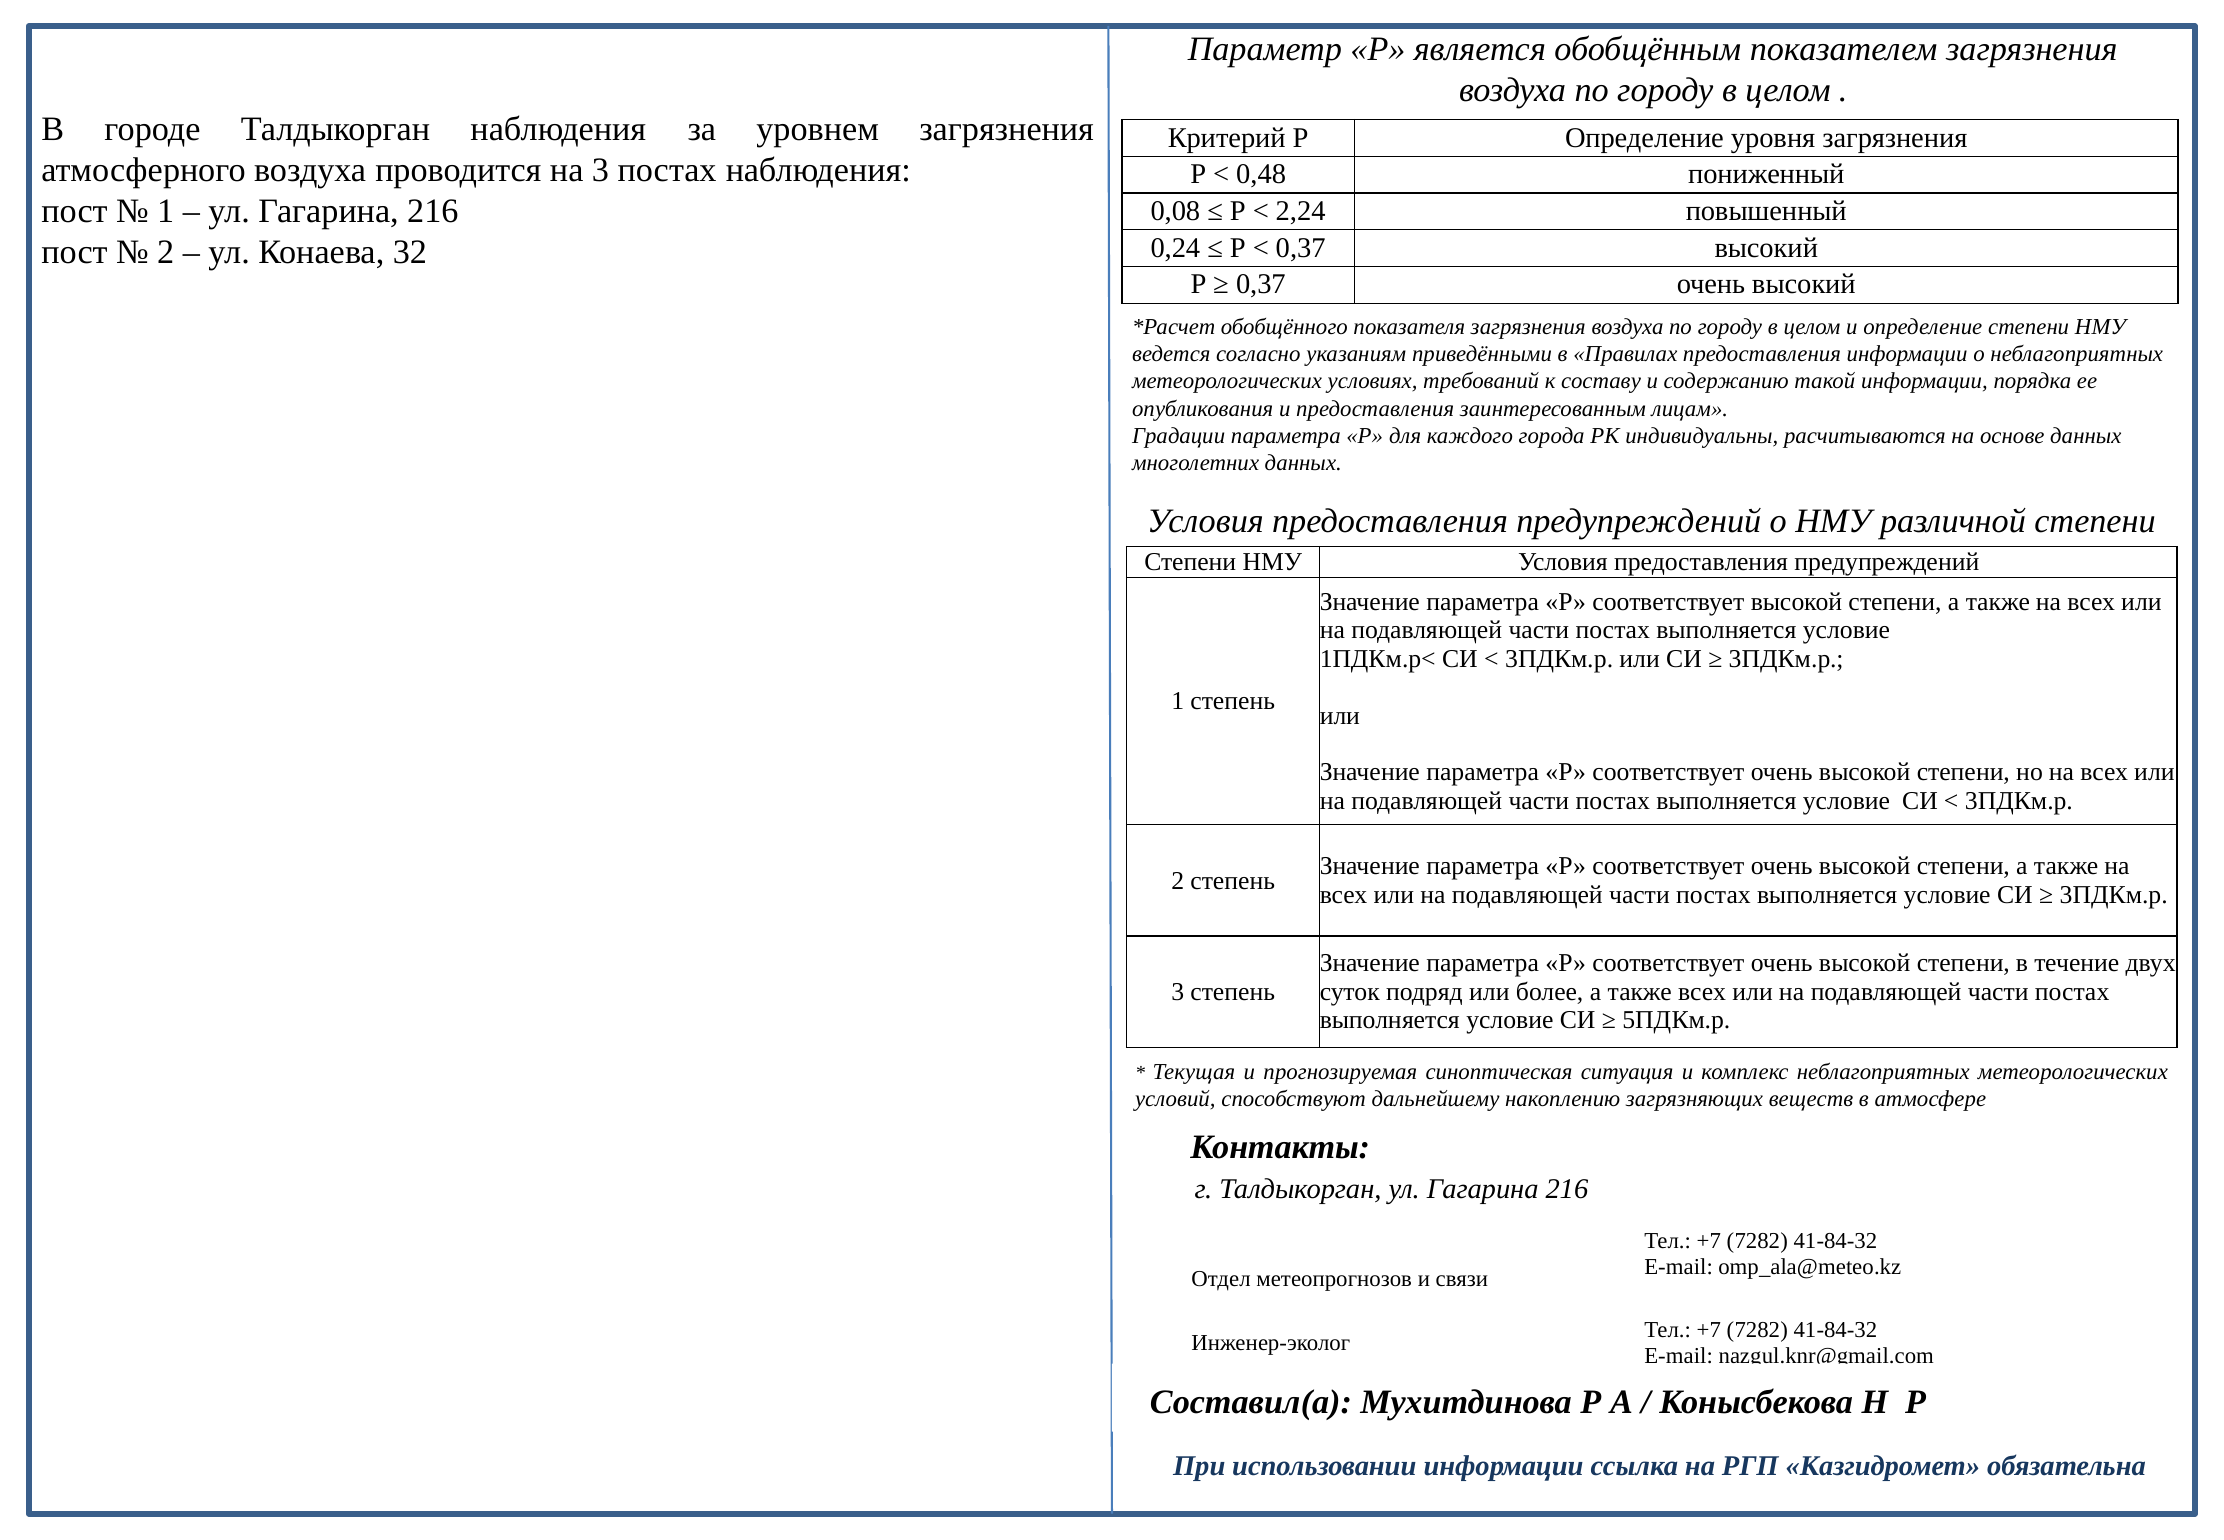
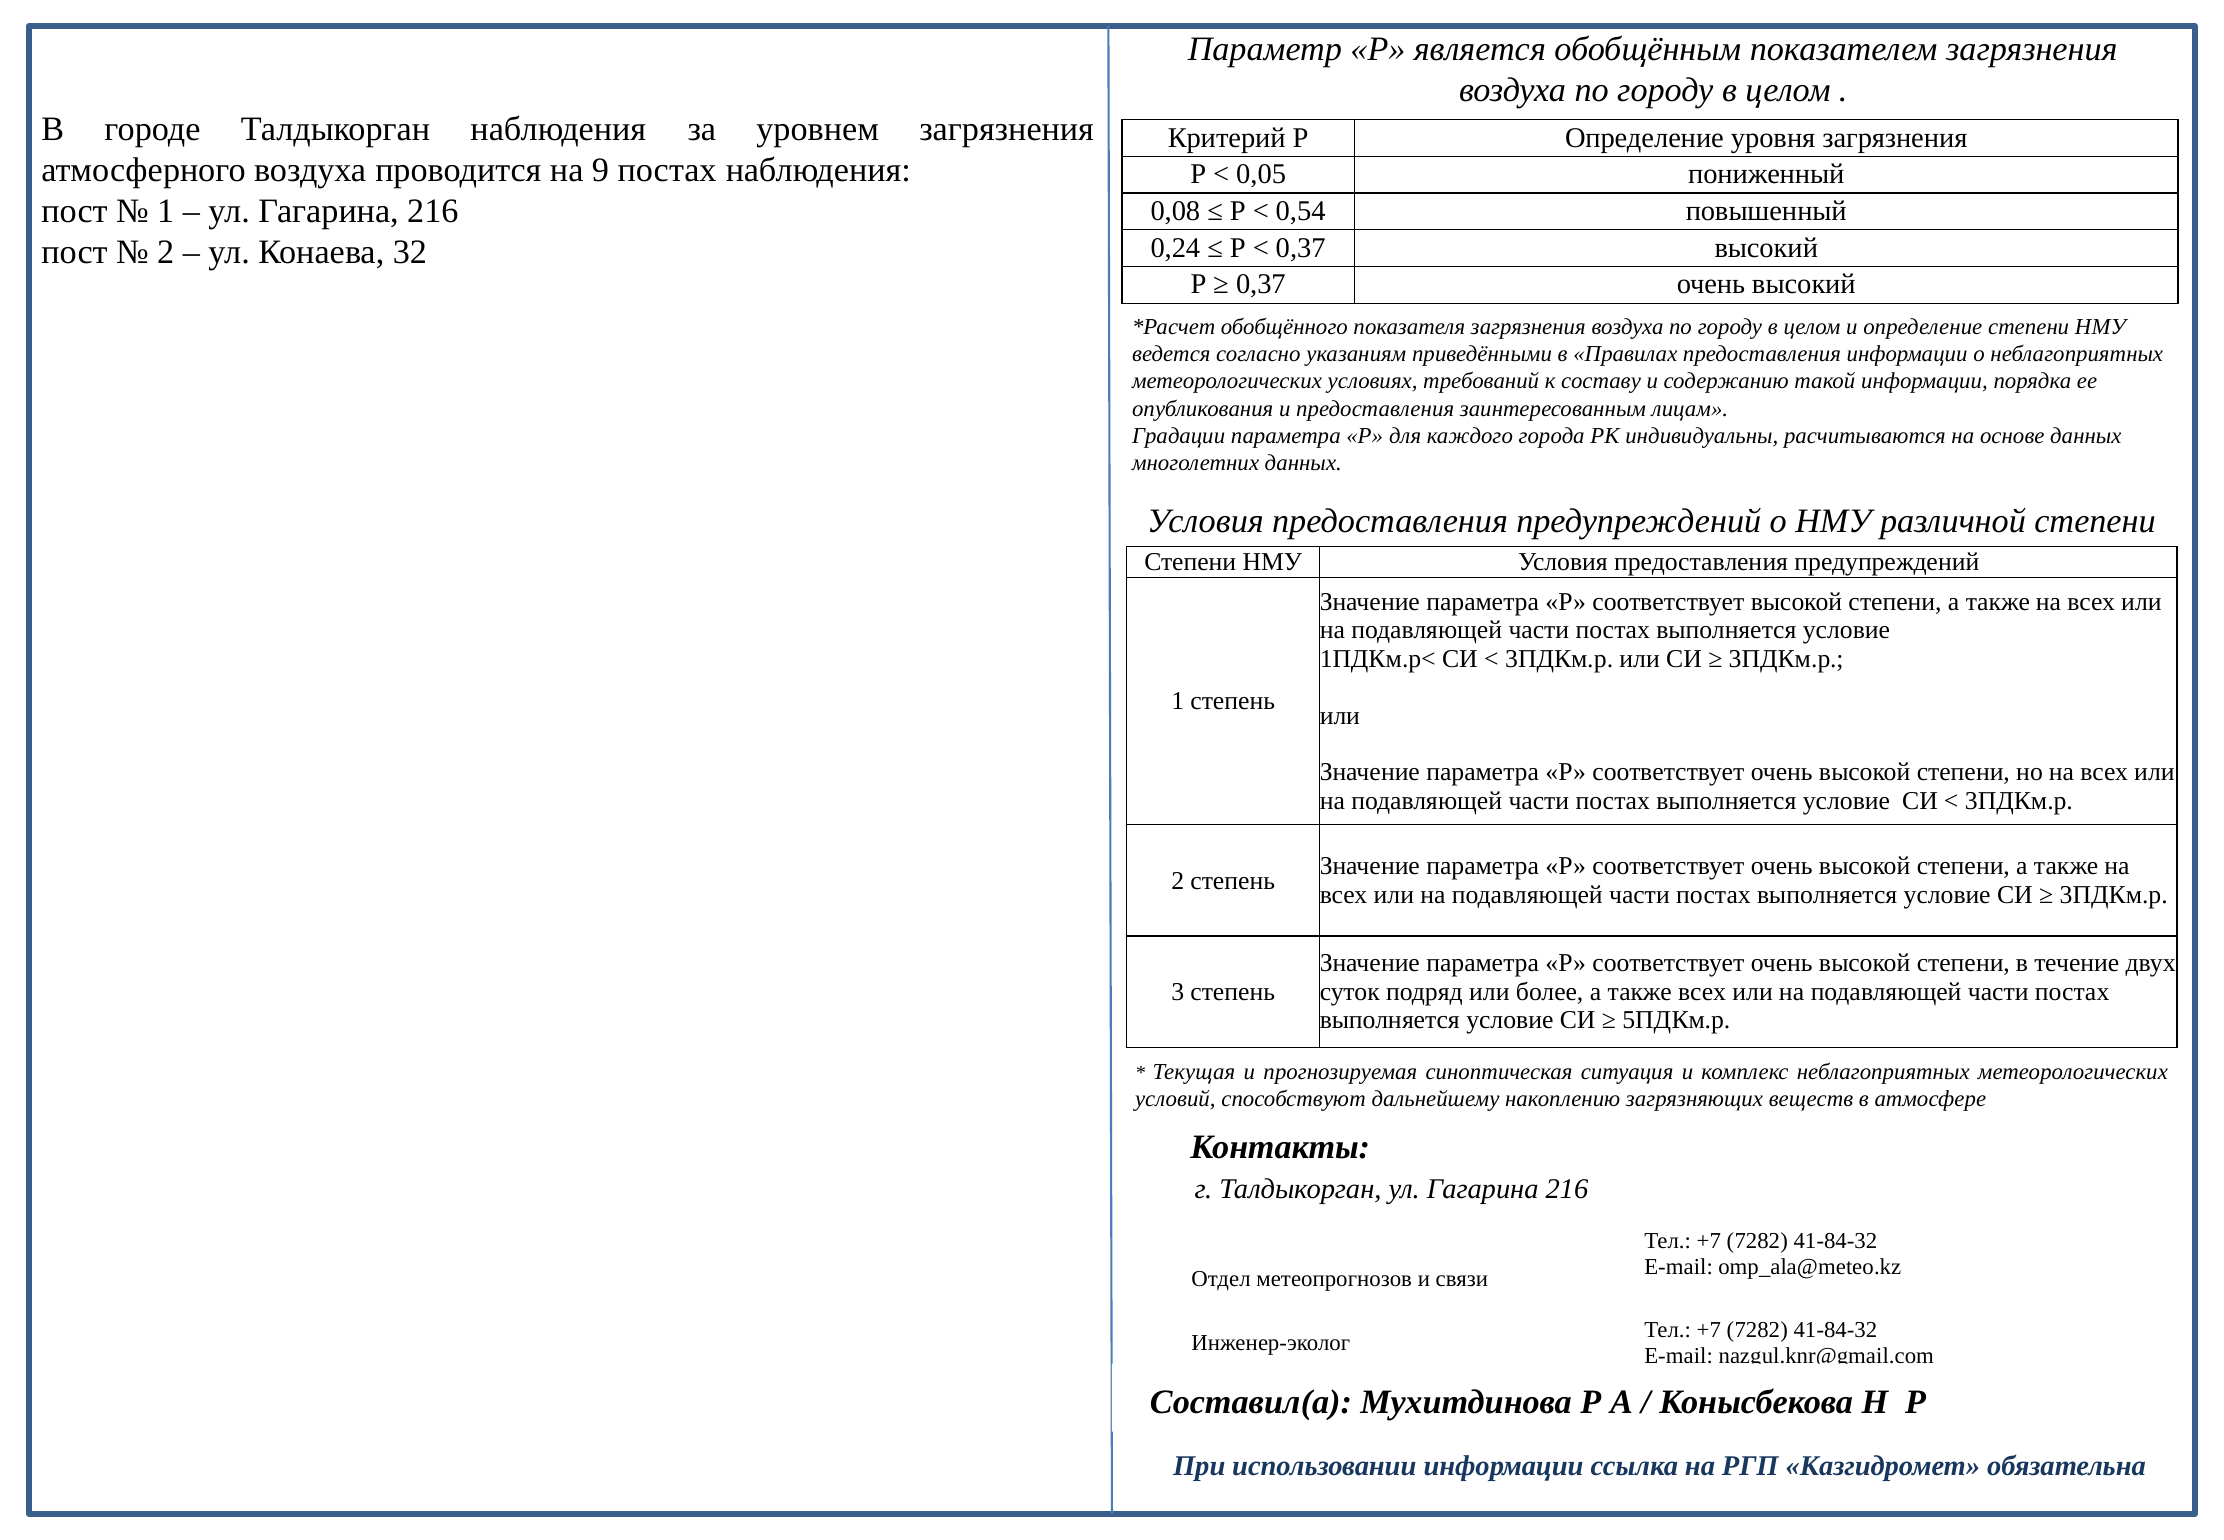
на 3: 3 -> 9 (601, 170)
0,48: 0,48 -> 0,05 (1261, 174)
2,24: 2,24 -> 0,54 (1301, 211)
